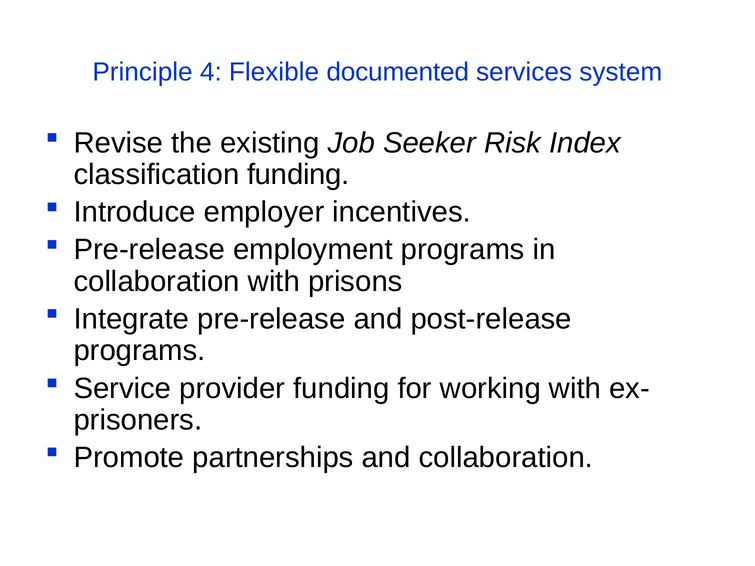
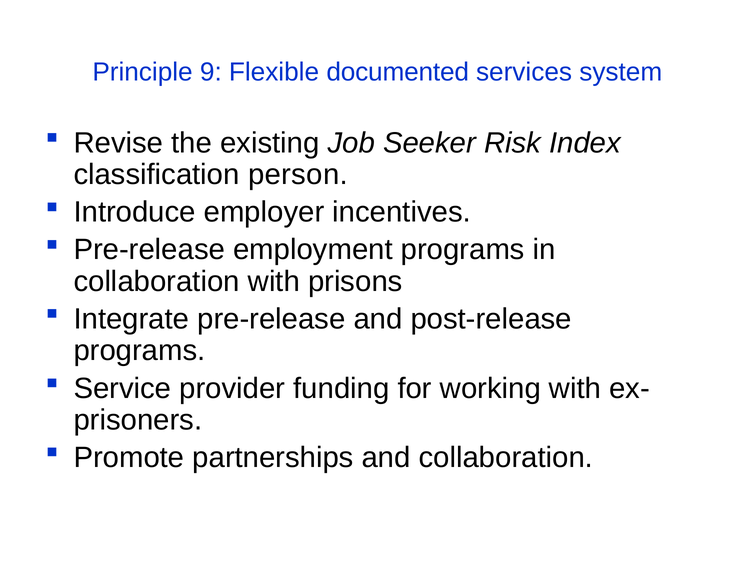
4: 4 -> 9 (211, 72)
classification funding: funding -> person (298, 175)
